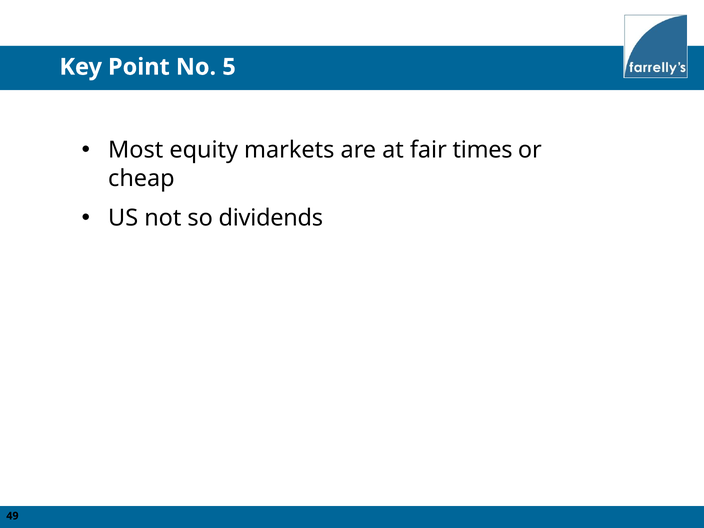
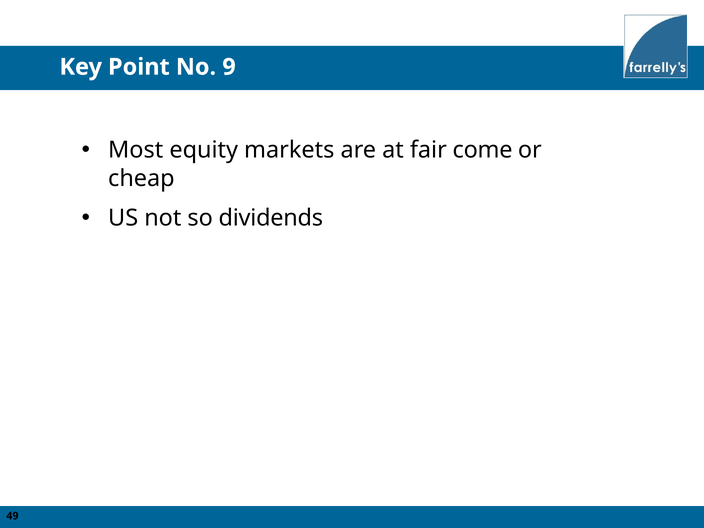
5: 5 -> 9 (229, 67)
times: times -> come (483, 150)
